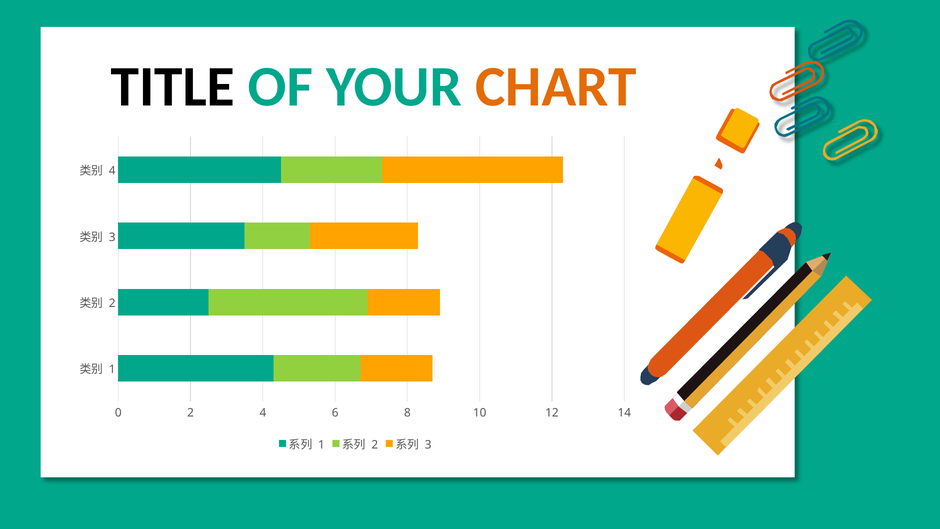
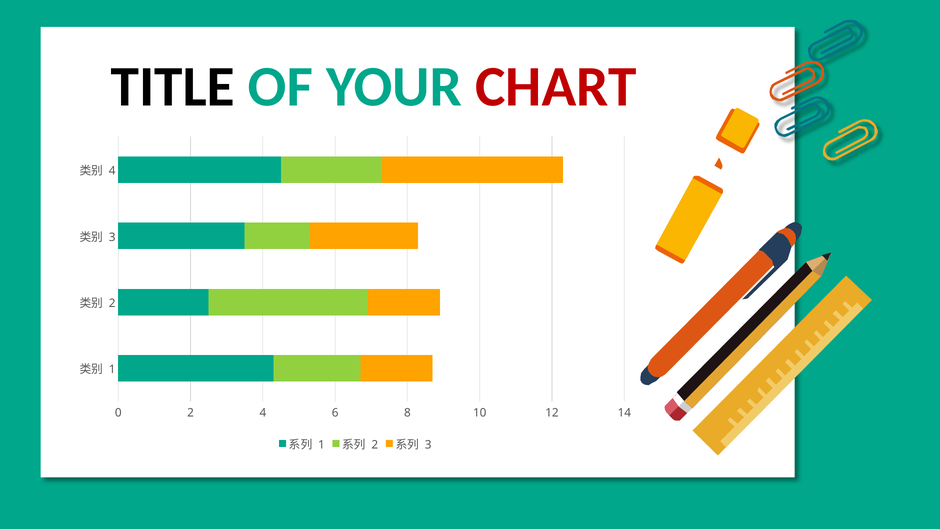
CHART colour: orange -> red (556, 87)
